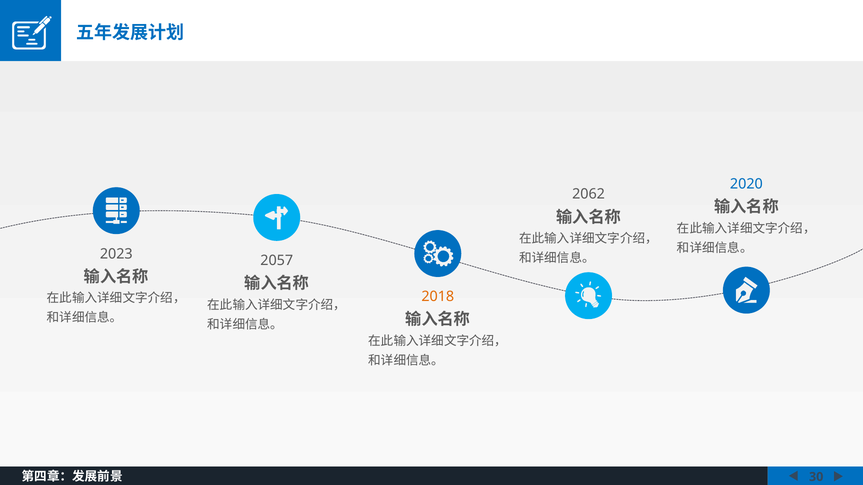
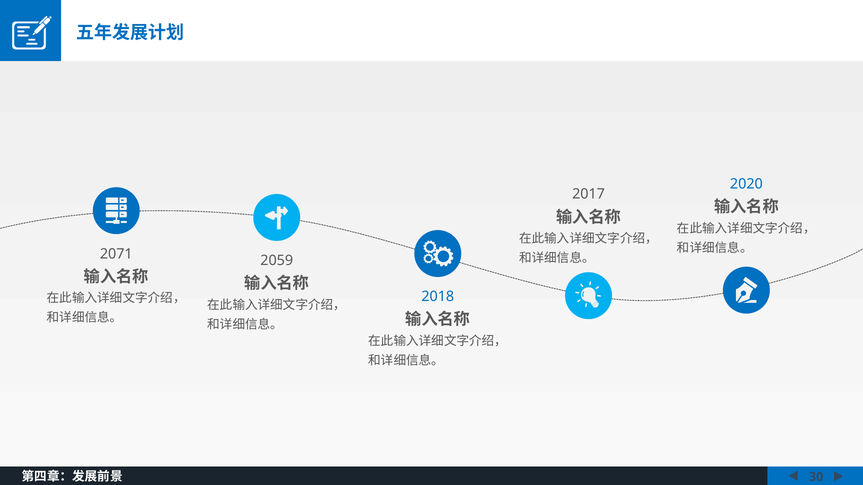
2062: 2062 -> 2017 (589, 194)
2023: 2023 -> 2071 (116, 254)
2057: 2057 -> 2059 (277, 261)
2018 colour: orange -> blue (438, 297)
